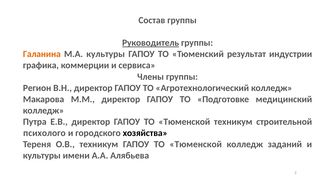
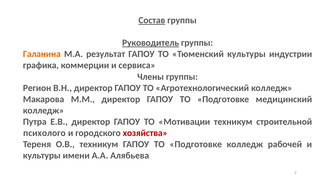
Состав underline: none -> present (152, 20)
М.А культуры: культуры -> результат (106, 54)
Тюменский результат: результат -> культуры (246, 54)
директор ГАПОУ ТО Тюменской: Тюменской -> Мотивации (184, 121)
хозяйства colour: black -> red (145, 133)
Тюменской: Тюменской -> Подготовке (196, 144)
заданий: заданий -> рабочей (285, 144)
